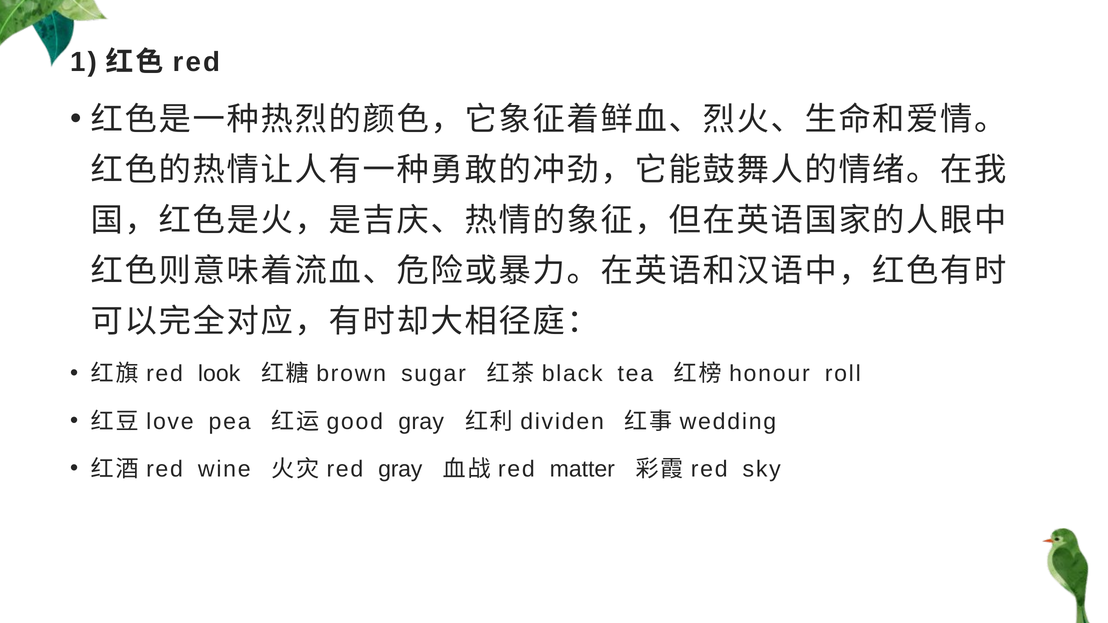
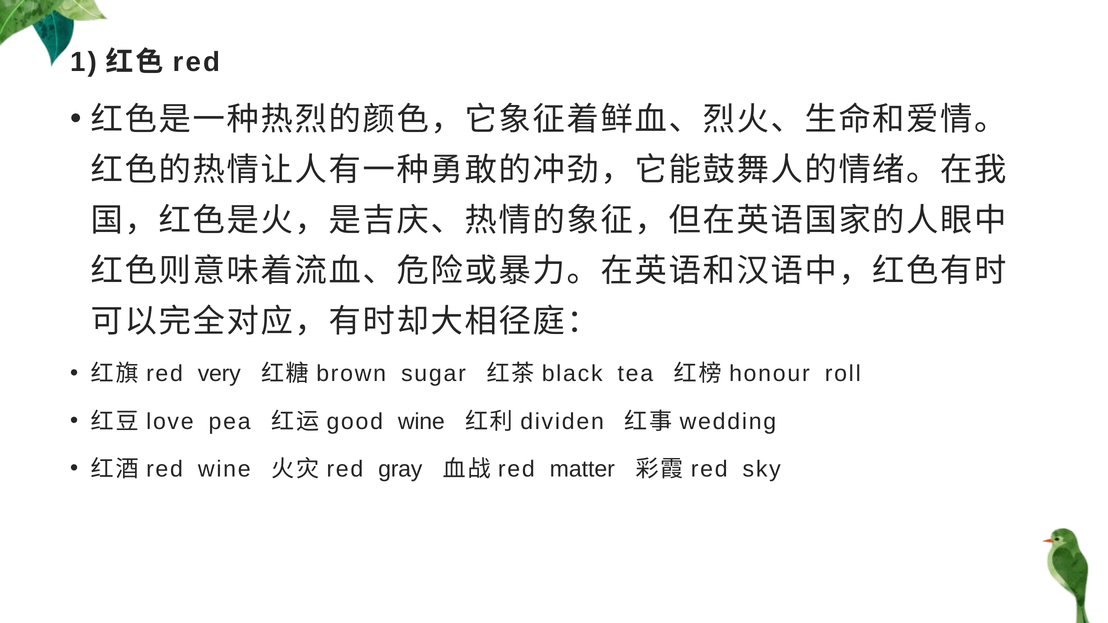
look: look -> very (219, 374)
gray: gray -> wine (421, 422)
